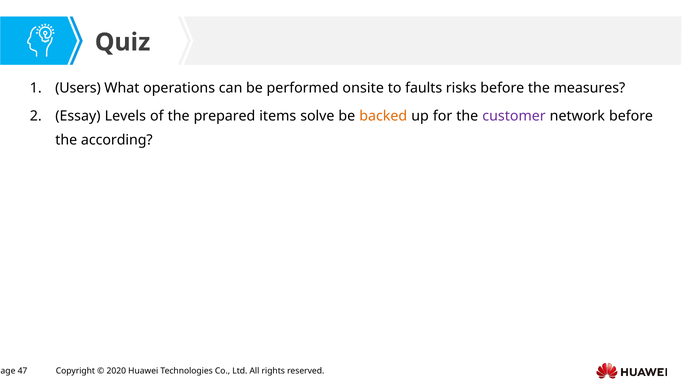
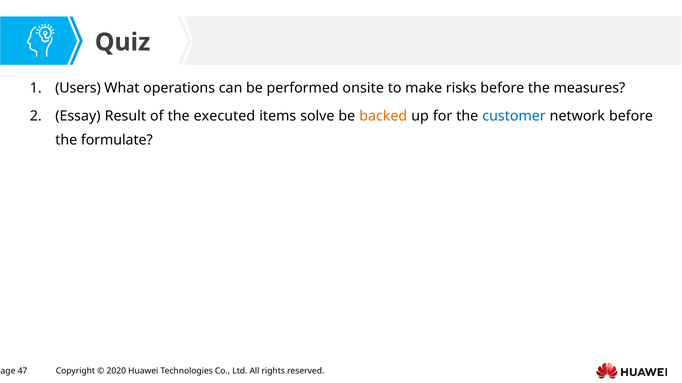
faults: faults -> make (424, 88)
Levels: Levels -> Result (125, 116)
prepared: prepared -> executed (224, 116)
customer colour: purple -> blue (514, 116)
according: according -> formulate (117, 140)
